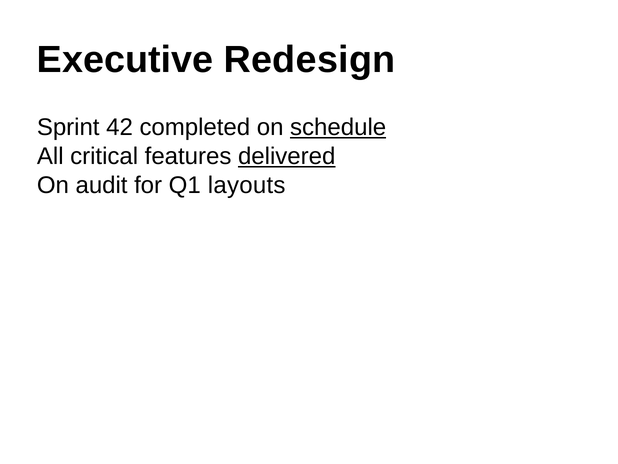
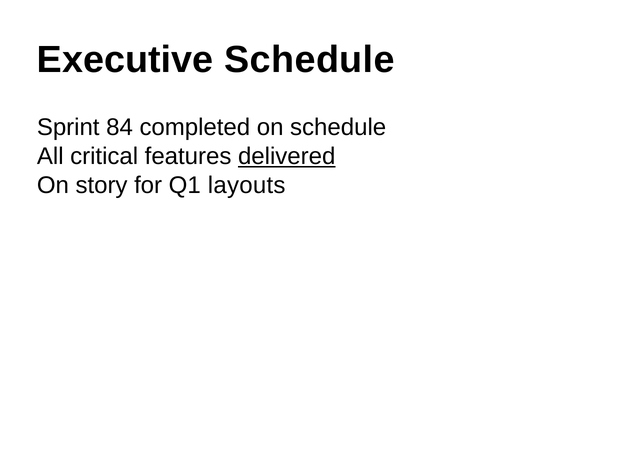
Executive Redesign: Redesign -> Schedule (310, 60)
42: 42 -> 84 (120, 127)
schedule underline: present -> none (338, 127)
audit: audit -> story (102, 185)
